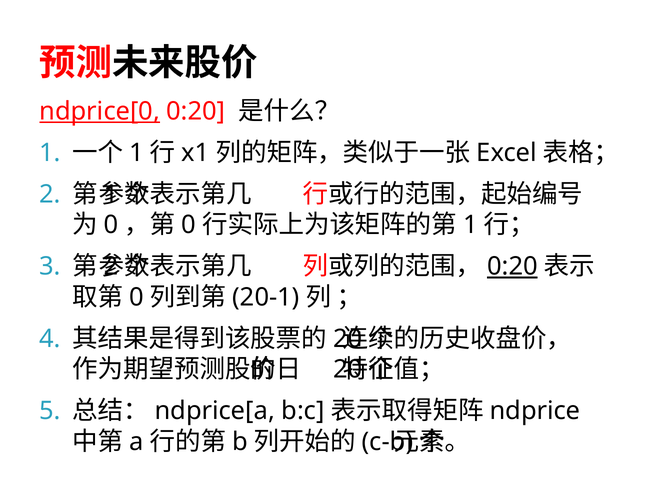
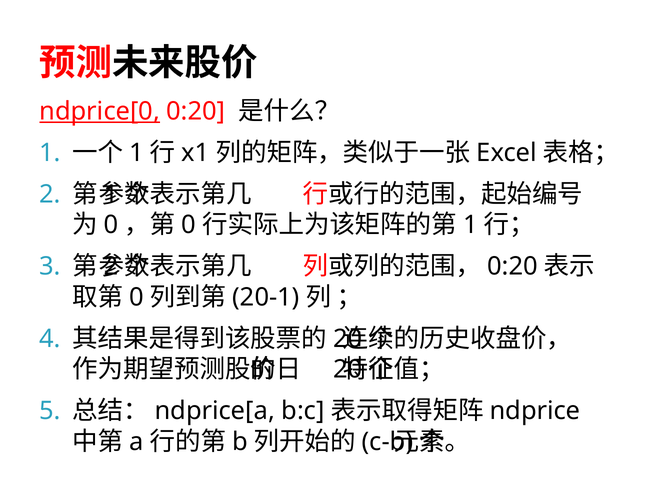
0:20 underline: present -> none (512, 267)
